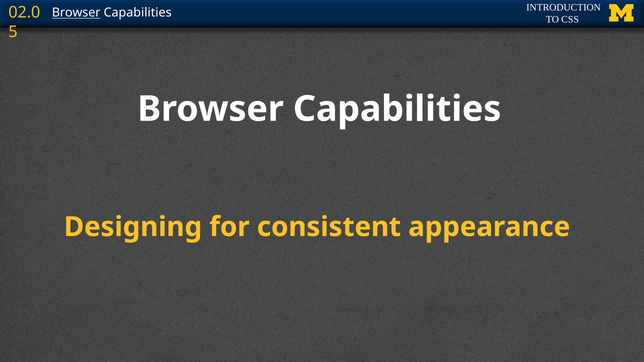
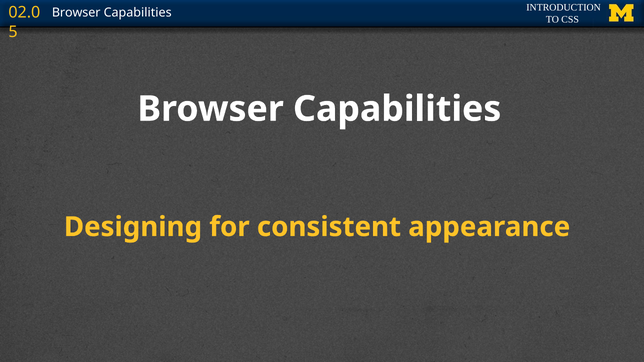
Browser underline: present -> none (76, 13)
